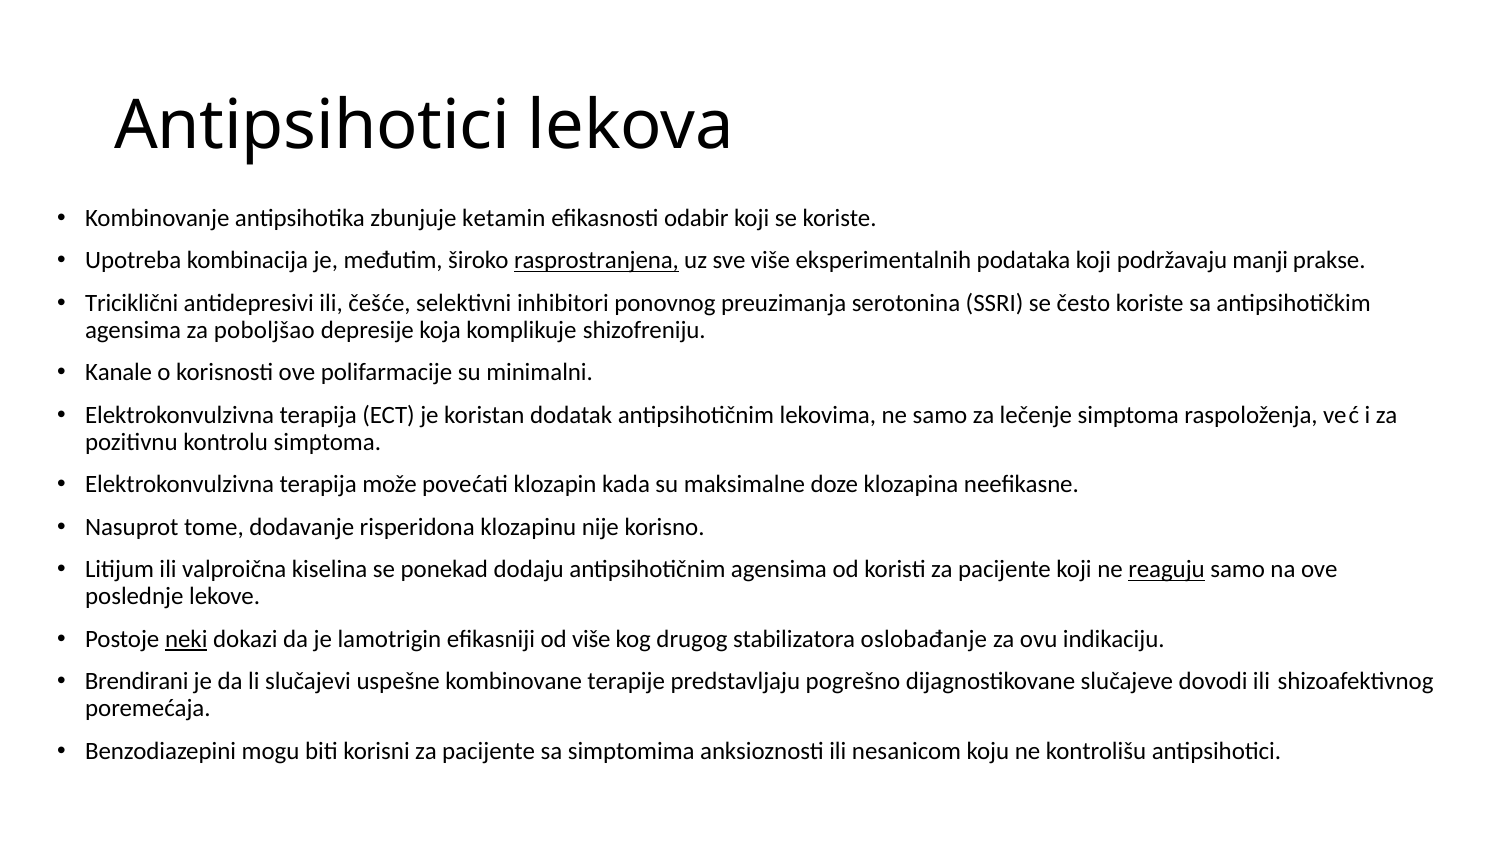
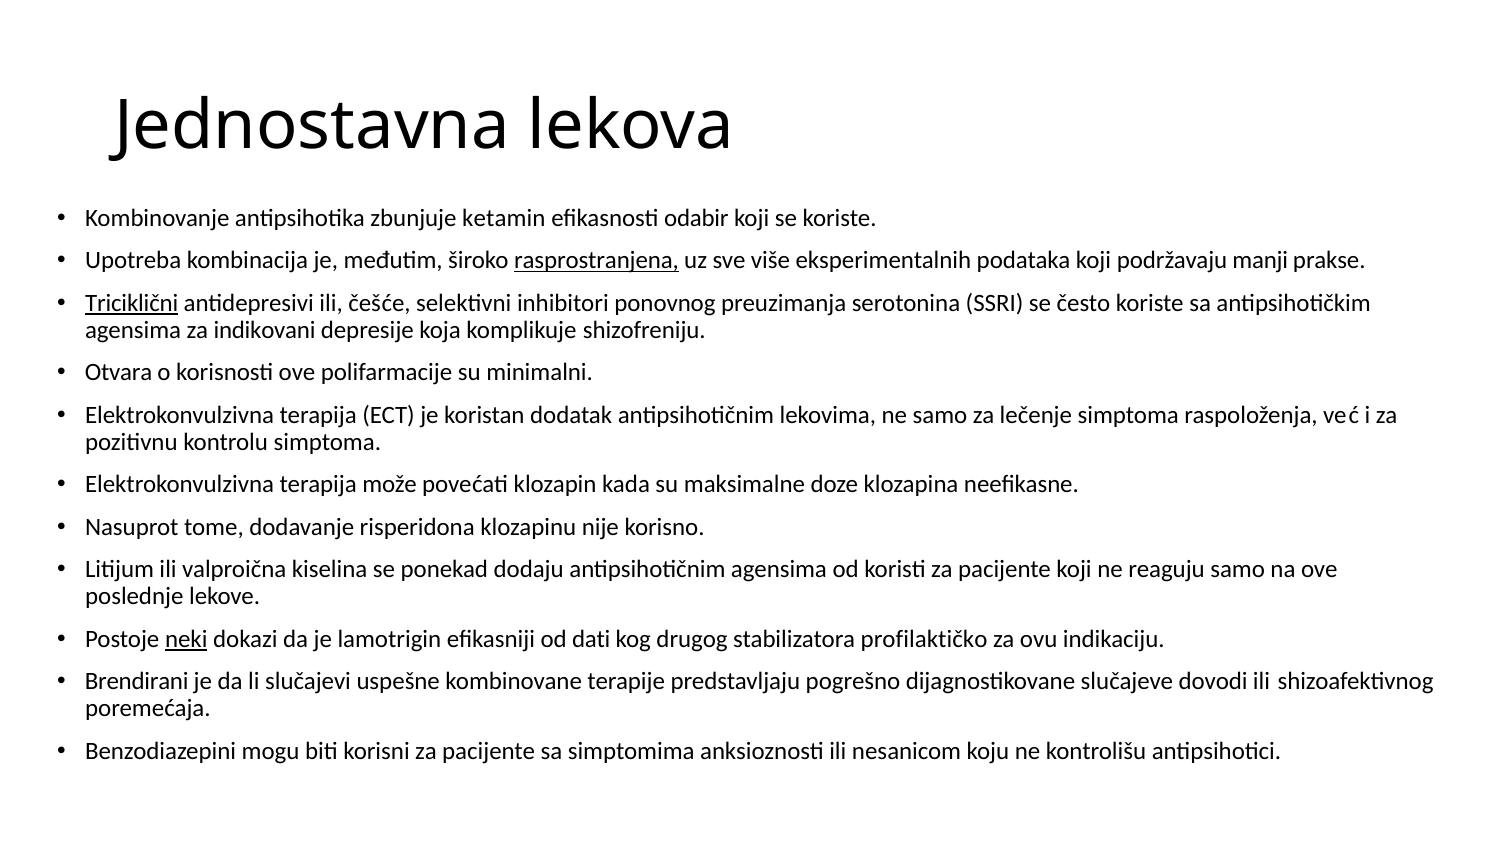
Antipsihotici: Antipsihotici -> Jednostavna (312, 126)
Triciklični underline: none -> present (132, 303)
poboljšao: poboljšao -> indikovani (265, 330)
Kanale: Kanale -> Otvara (119, 373)
reaguju underline: present -> none (1167, 570)
od više: više -> dati (591, 639)
oslobađanje: oslobađanje -> profilaktičko (924, 639)
